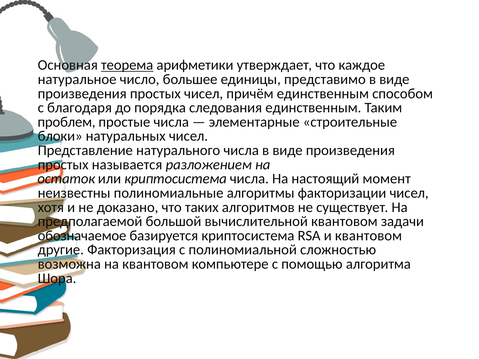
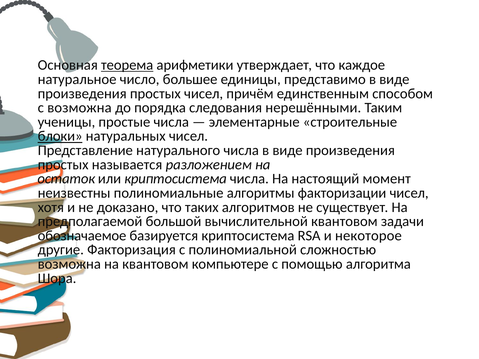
с благодаря: благодаря -> возможна (79, 108)
следования единственным: единственным -> нерешёнными (313, 108)
проблем: проблем -> ученицы (66, 122)
блоки underline: none -> present (60, 136)
и квантовом: квантовом -> некоторое (368, 236)
